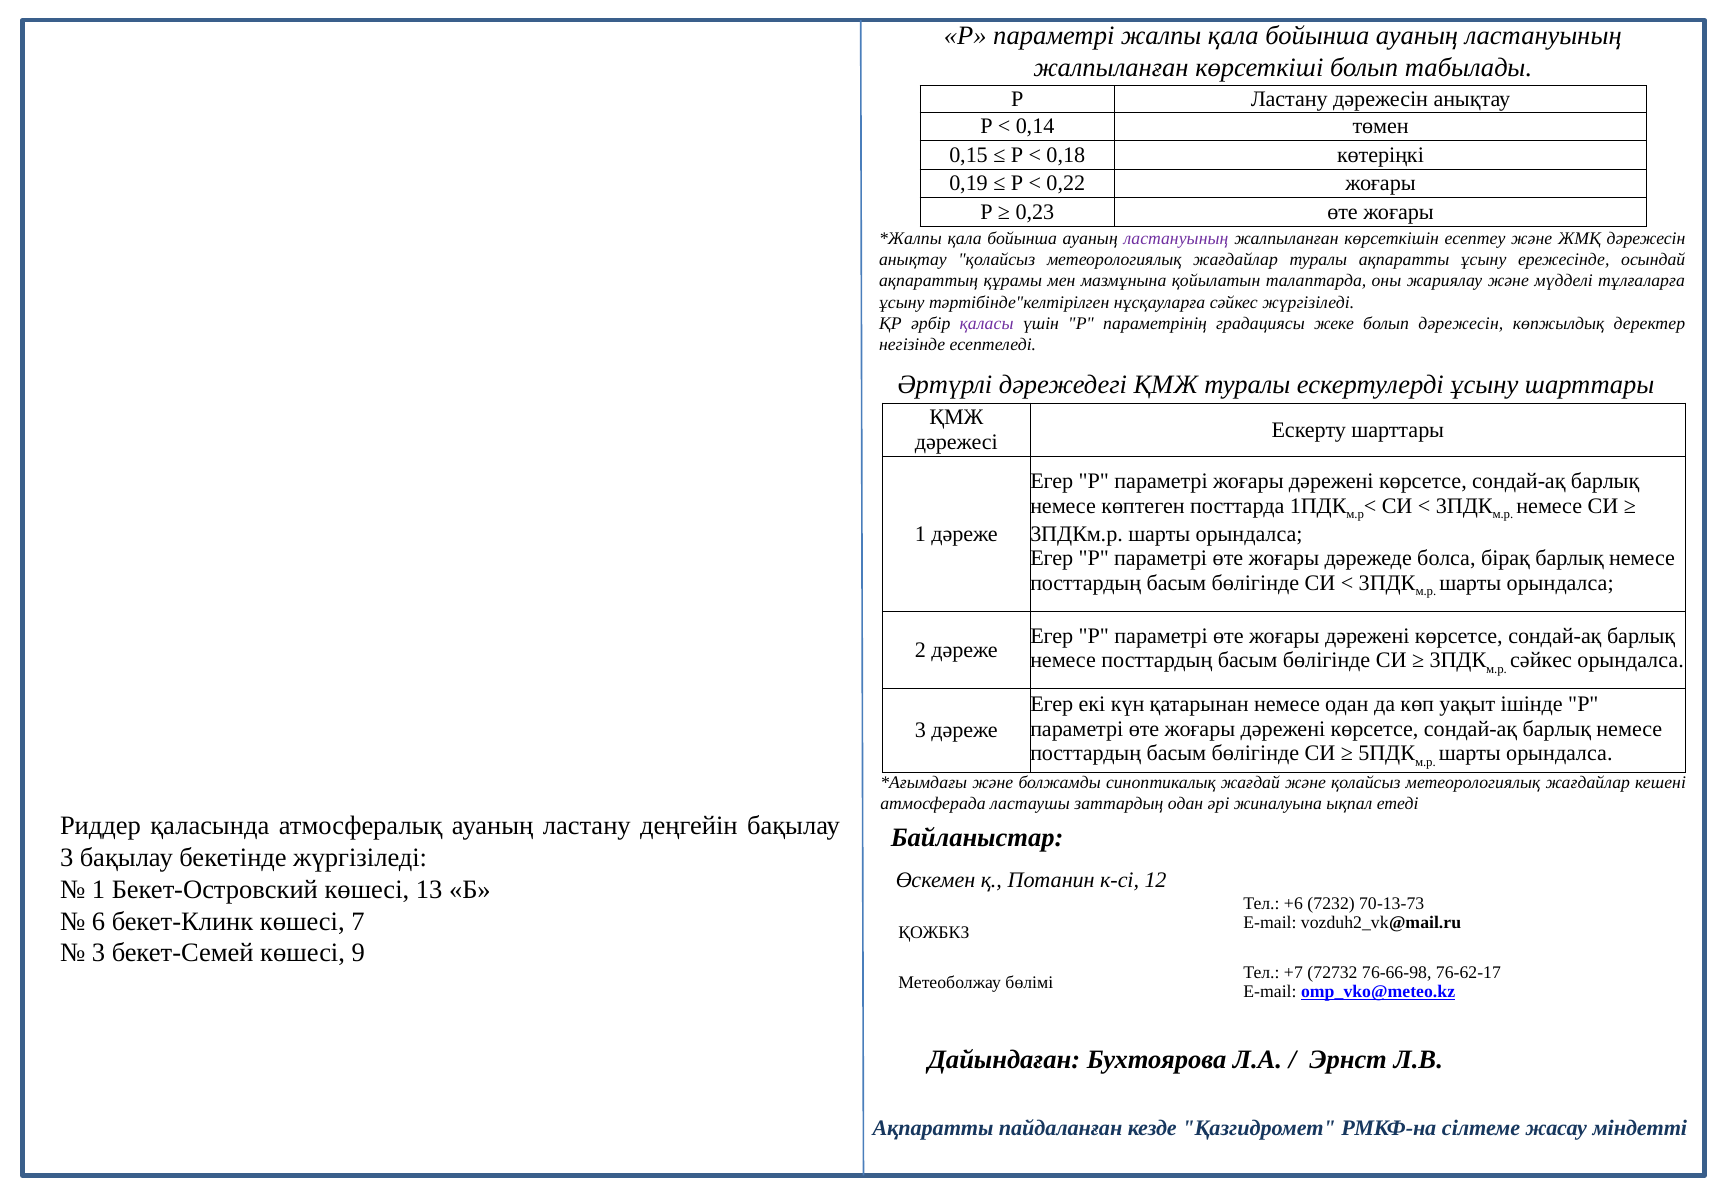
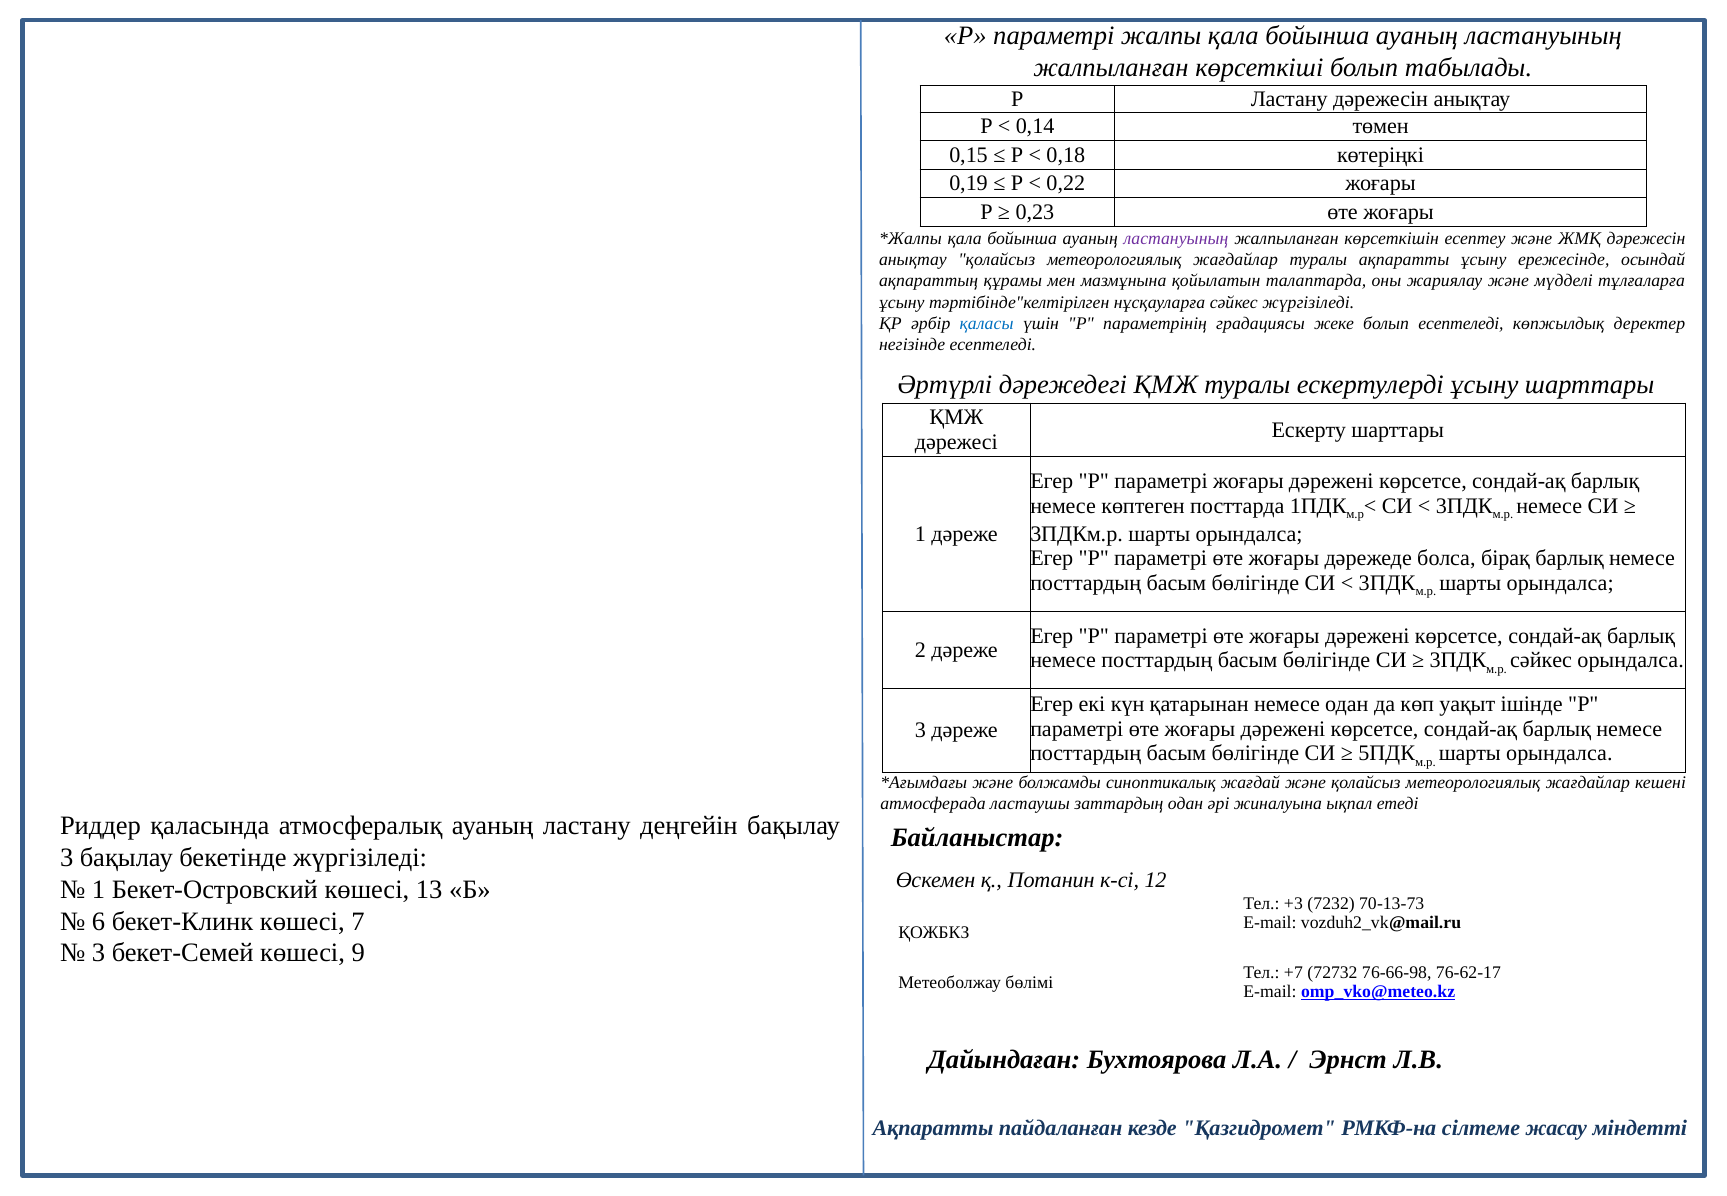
қаласы colour: purple -> blue (987, 323)
болып дәрежесін: дәрежесін -> есептеледі (1461, 323)
+6: +6 -> +3 (1293, 903)
